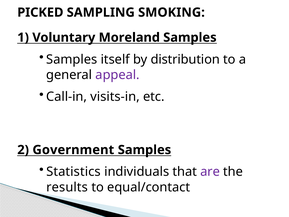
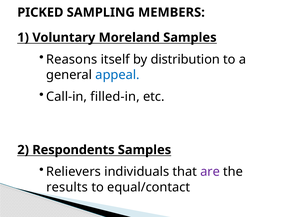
SMOKING: SMOKING -> MEMBERS (171, 12)
Samples: Samples -> Reasons (72, 59)
appeal colour: purple -> blue (118, 75)
visits-in: visits-in -> filled-in (115, 97)
Government: Government -> Respondents (73, 150)
Statistics: Statistics -> Relievers (74, 172)
